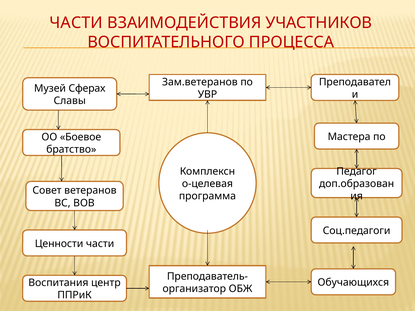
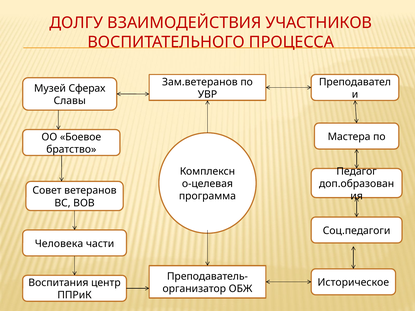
ЧАСТИ: ЧАСТИ -> ДОЛГУ (76, 23)
Ценности: Ценности -> Человека (59, 244)
Обучающихся: Обучающихся -> Историческое (353, 283)
